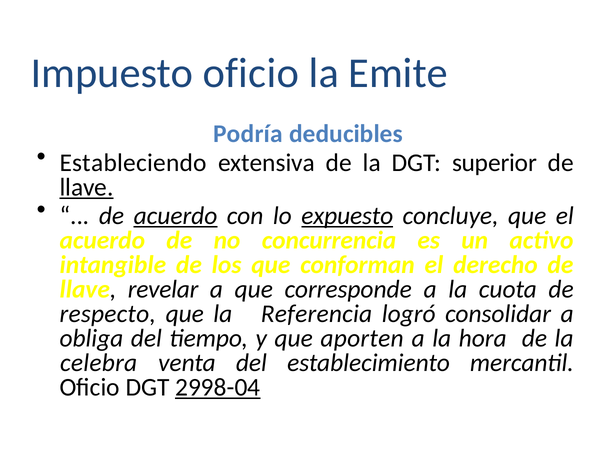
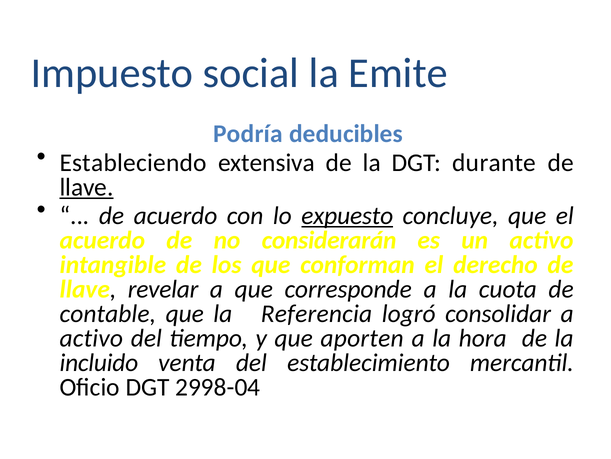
Impuesto oficio: oficio -> social (251, 73)
superior: superior -> durante (494, 162)
acuerdo underline: present -> none (175, 216)
concurrencia: concurrencia -> considerarán (329, 240)
respecto: respecto -> contable (108, 313)
obliga: obliga -> activo (91, 338)
celebra: celebra -> incluido (99, 362)
2998-04 underline: present -> none (218, 387)
